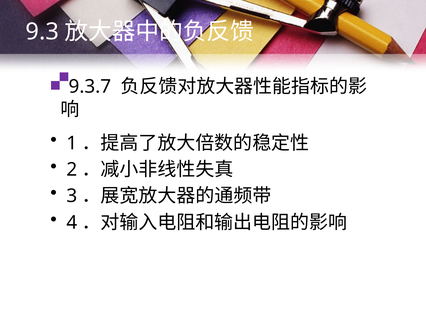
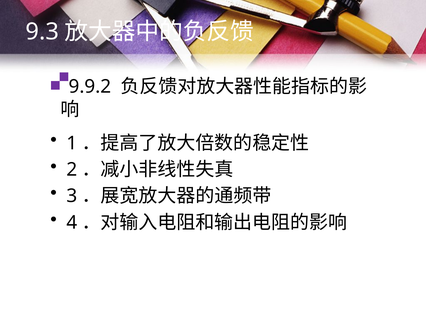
9.3.7: 9.3.7 -> 9.9.2 (90, 87)
